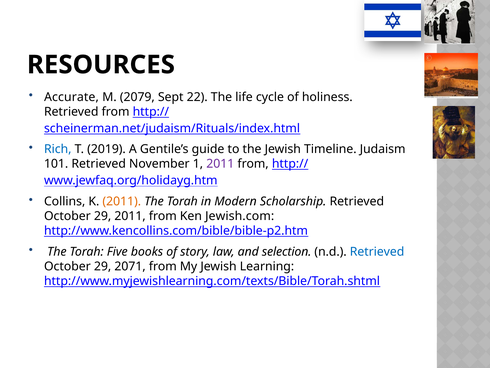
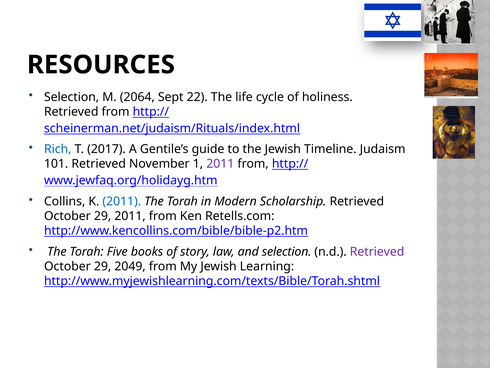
Accurate: Accurate -> Selection (72, 97)
2079: 2079 -> 2064 (137, 97)
2019: 2019 -> 2017 (106, 149)
2011 colour: orange -> blue (122, 201)
Jewish.com: Jewish.com -> Retells.com (240, 216)
Retrieved colour: blue -> purple (377, 251)
2071: 2071 -> 2049 (130, 266)
